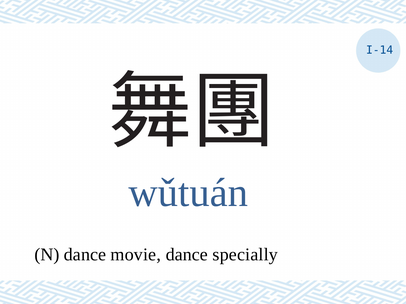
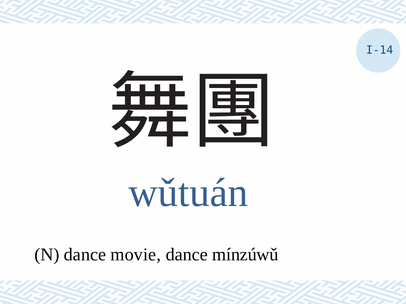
specially: specially -> mínzúwǔ (245, 255)
